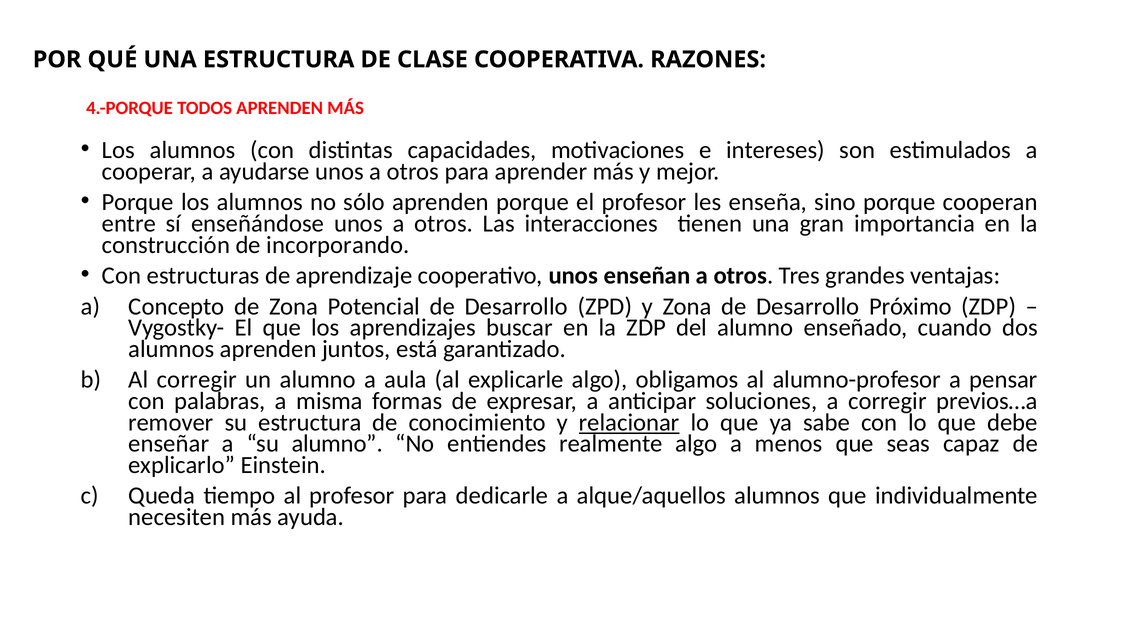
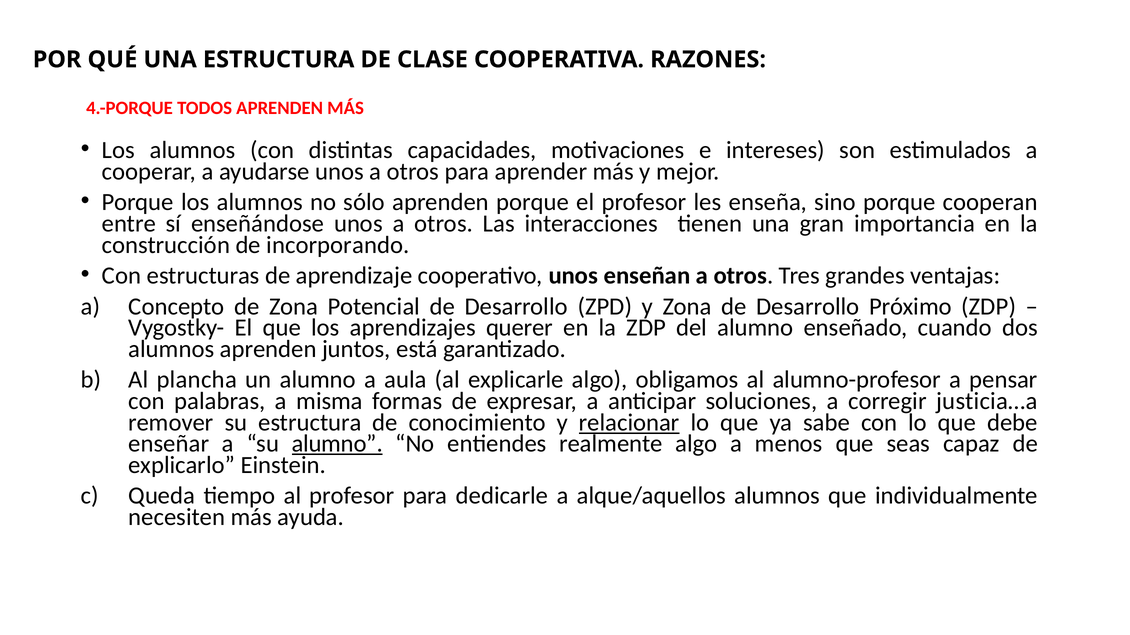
buscar: buscar -> querer (520, 328)
Al corregir: corregir -> plancha (197, 380)
previos…a: previos…a -> justicia…a (987, 401)
alumno underline: none -> present (337, 444)
